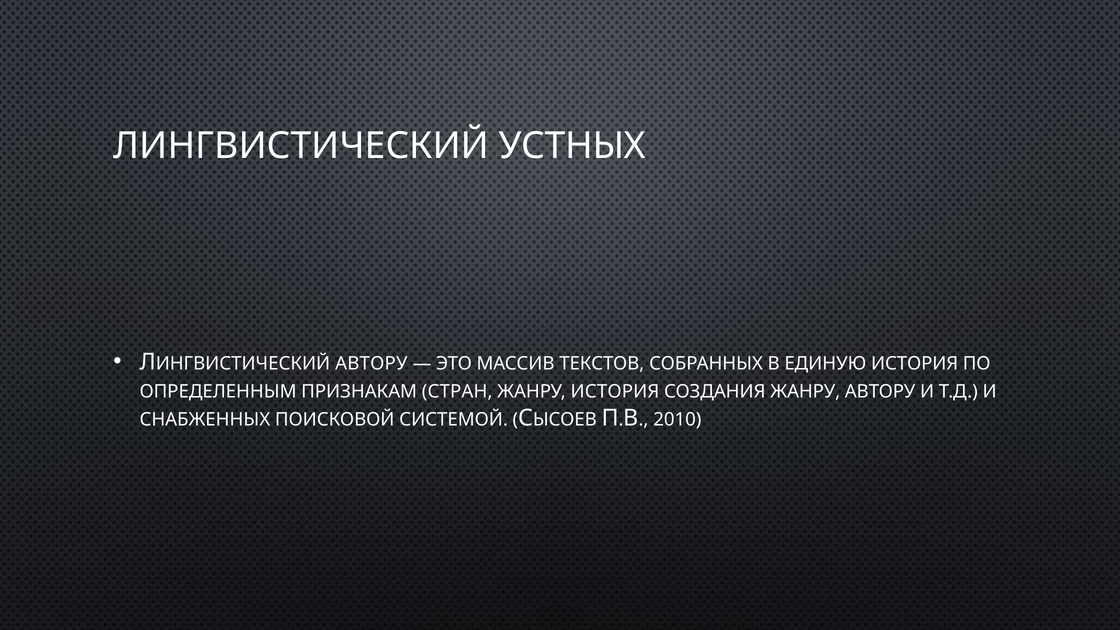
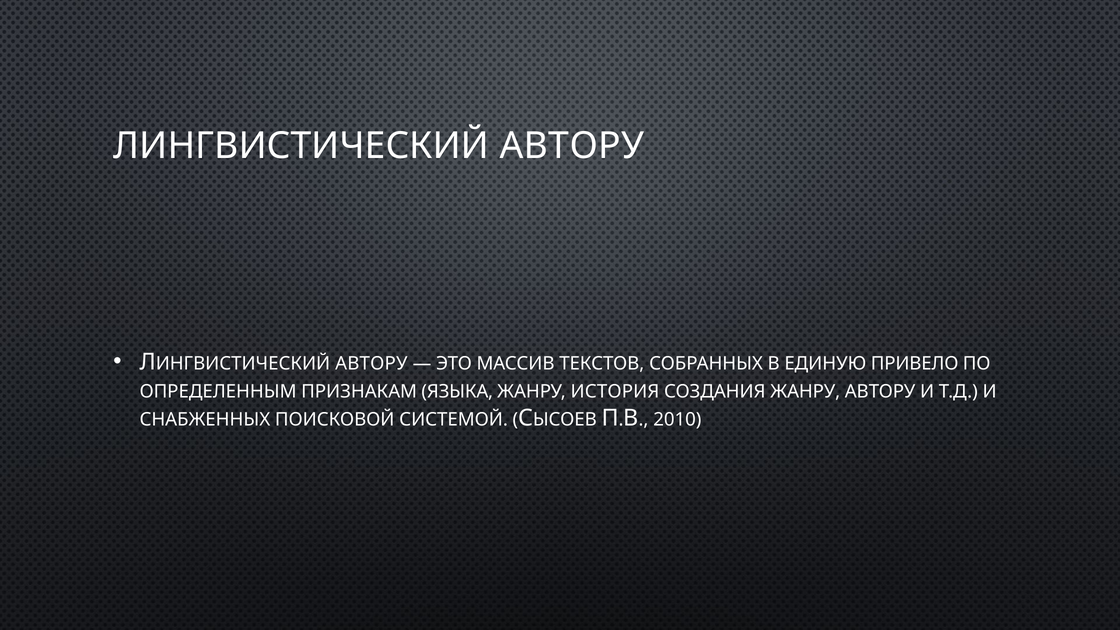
ЛИНГВИСТИЧЕСКИЙ УСТНЫХ: УСТНЫХ -> АВТОРУ (572, 146)
ЕДИНУЮ ИСТОРИЯ: ИСТОРИЯ -> ПРИВЕЛО (915, 364)
СТРАН: СТРАН -> ЯЗЫКА (457, 392)
